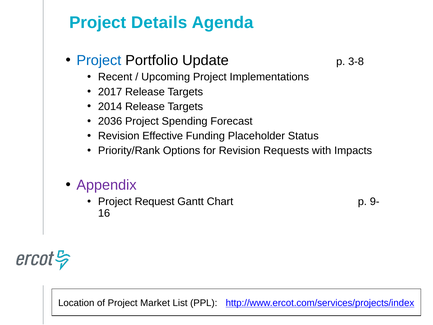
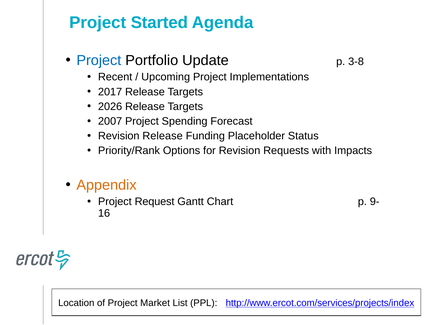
Details: Details -> Started (159, 23)
2014: 2014 -> 2026 (110, 106)
2036: 2036 -> 2007 (110, 121)
Revision Effective: Effective -> Release (163, 136)
Appendix colour: purple -> orange (106, 185)
